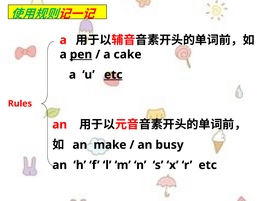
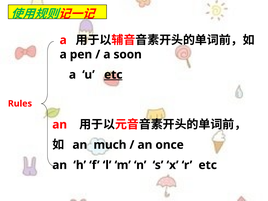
pen underline: present -> none (81, 54)
cake: cake -> soon (128, 54)
make: make -> much (110, 145)
busy: busy -> once (170, 145)
